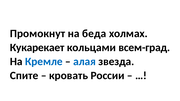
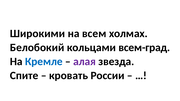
Промокнут: Промокнут -> Широкими (37, 34)
беда: беда -> всем (94, 34)
Кукарекает: Кукарекает -> Белобокий (37, 48)
алая colour: blue -> purple (85, 62)
